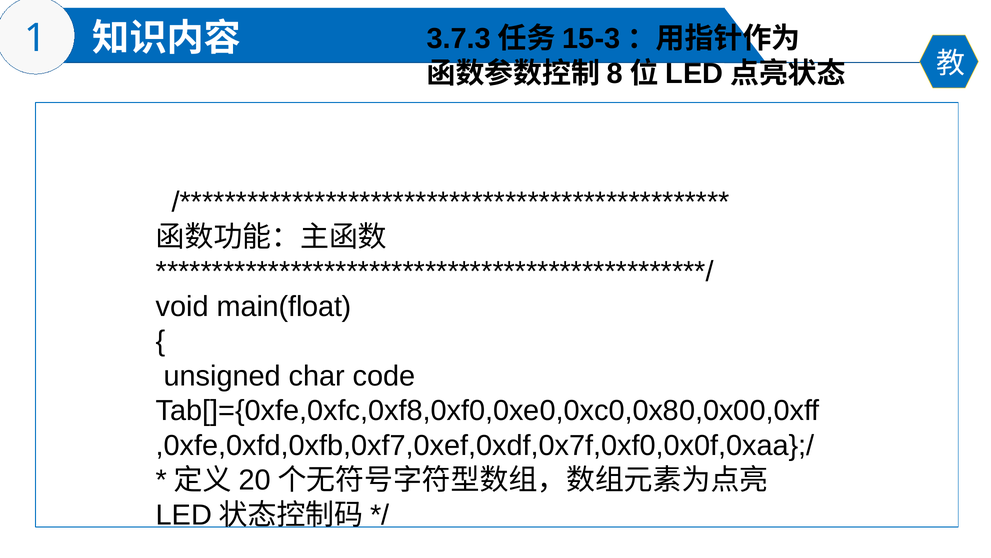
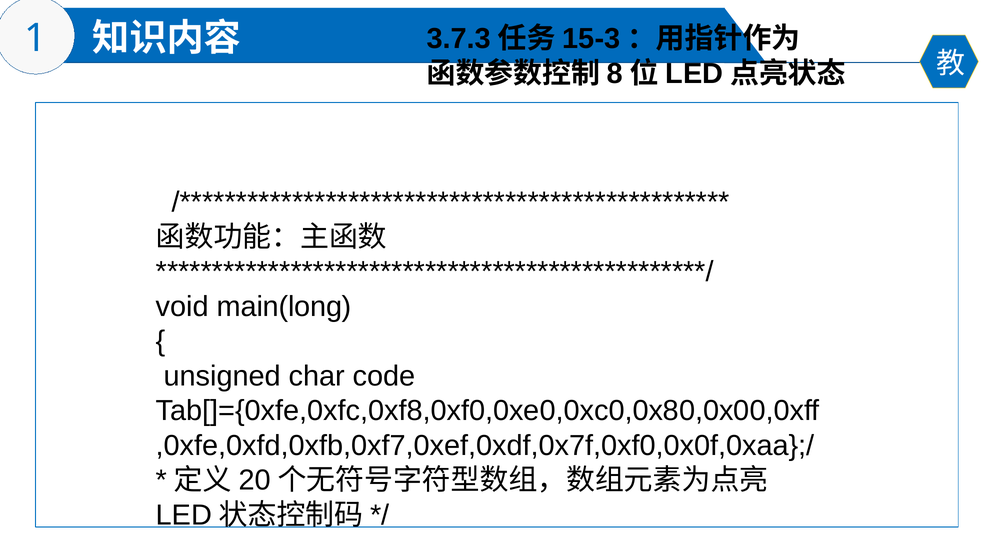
main(float: main(float -> main(long (284, 306)
